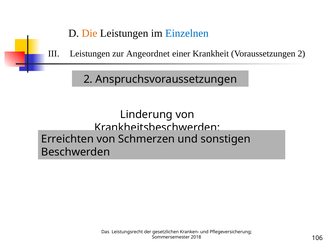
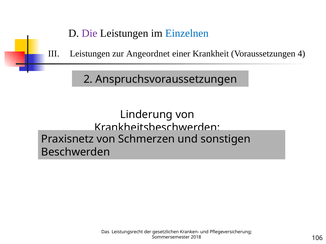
Die colour: orange -> purple (89, 33)
Voraussetzungen 2: 2 -> 4 (301, 54)
Erreichten: Erreichten -> Praxisnetz (68, 139)
